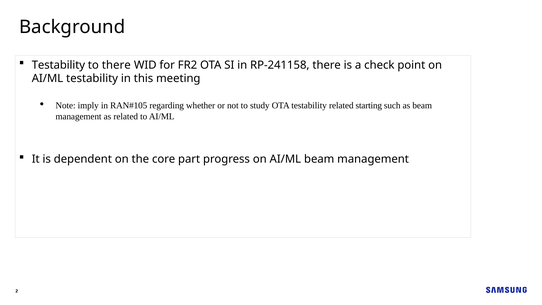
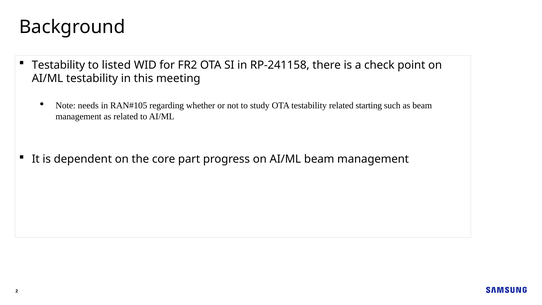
to there: there -> listed (116, 65)
imply: imply -> needs (88, 105)
